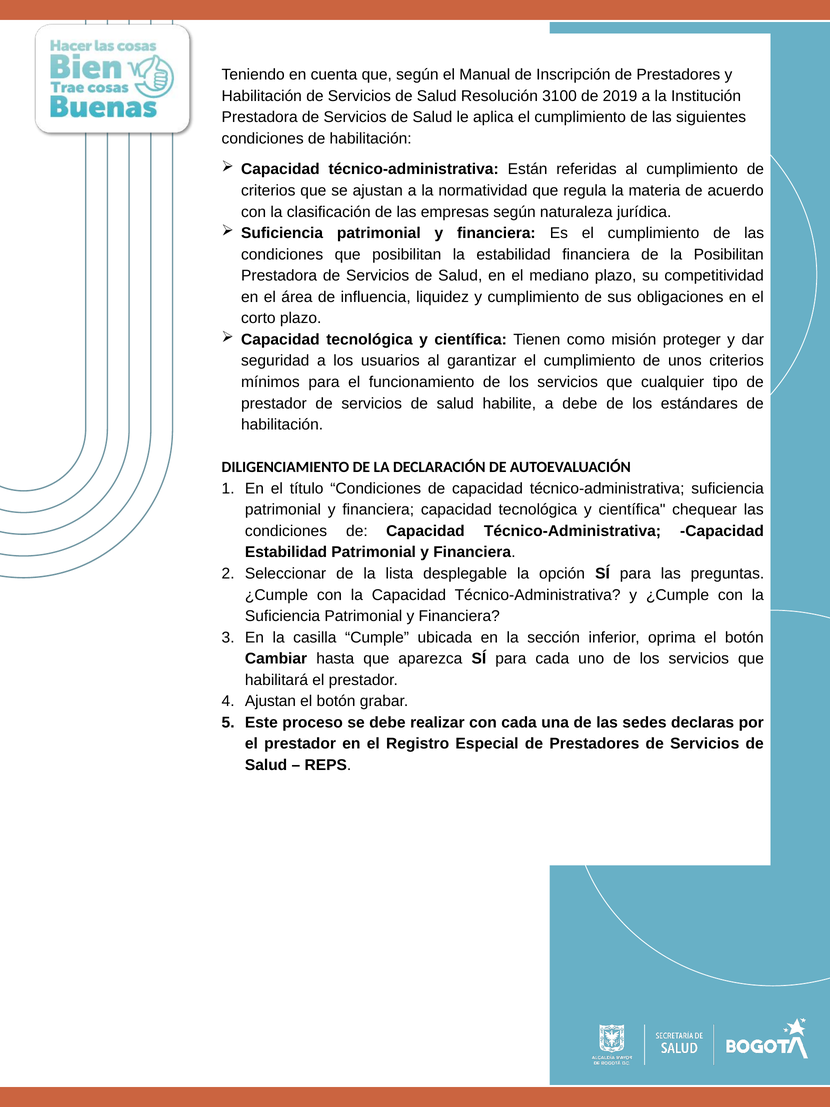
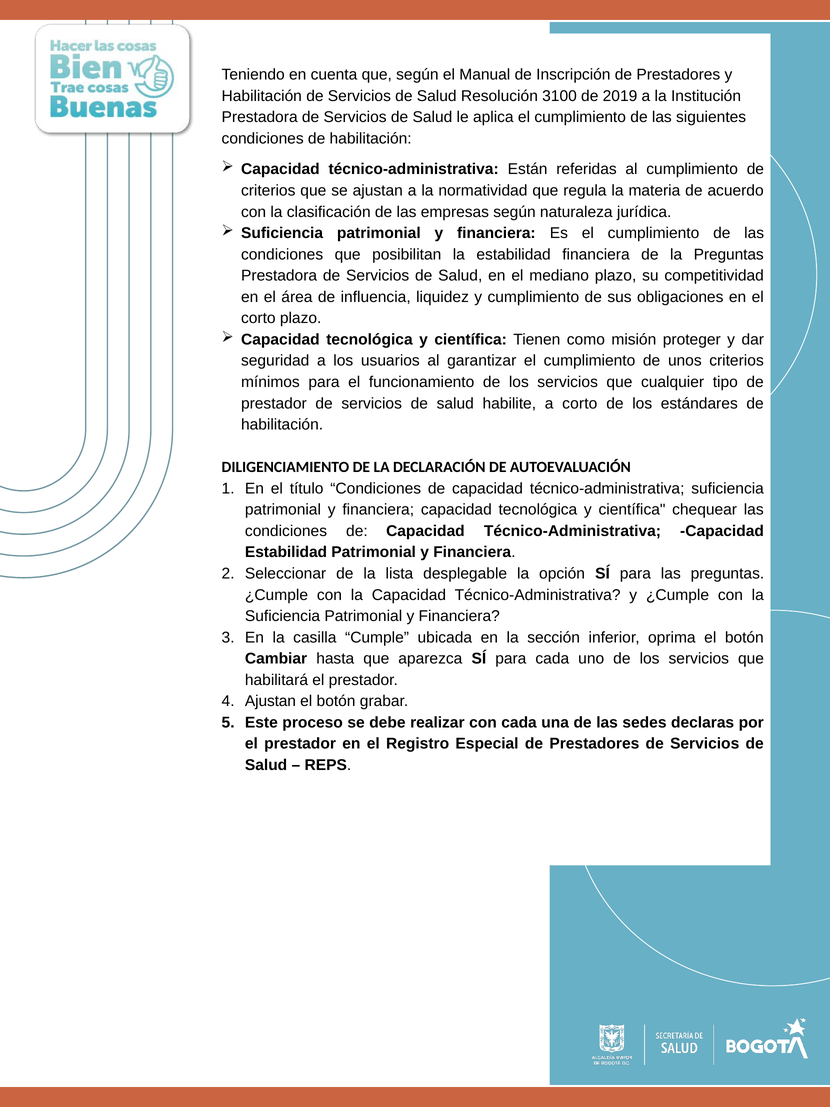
la Posibilitan: Posibilitan -> Preguntas (729, 254)
a debe: debe -> corto (580, 403)
